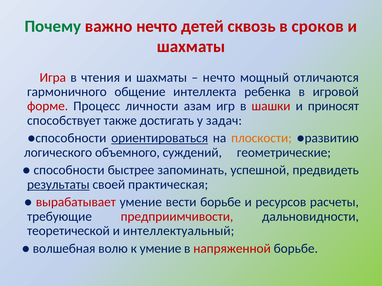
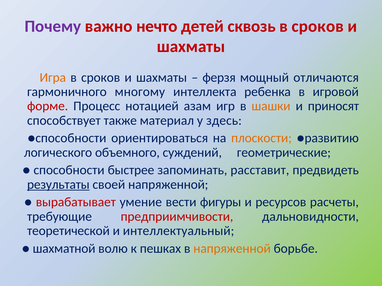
Почему colour: green -> purple (53, 26)
Игра colour: red -> orange (53, 78)
чтения: чтения -> сроков (101, 78)
нечто: нечто -> ферзя (219, 78)
общение: общение -> многому (140, 92)
личности: личности -> нотацией (152, 106)
шашки colour: red -> orange (271, 106)
достигать: достигать -> материал (167, 121)
задач: задач -> здесь (224, 121)
ориентироваться underline: present -> none (160, 138)
успешной: успешной -> расставит (260, 170)
своей практическая: практическая -> напряженной (168, 185)
вести борьбе: борьбе -> фигуры (221, 202)
волшебная: волшебная -> шахматной (64, 249)
к умение: умение -> пешках (160, 249)
напряженной colour: red -> orange (232, 249)
